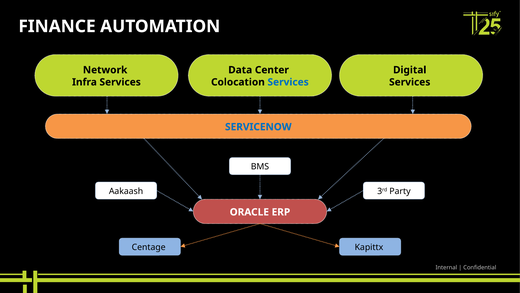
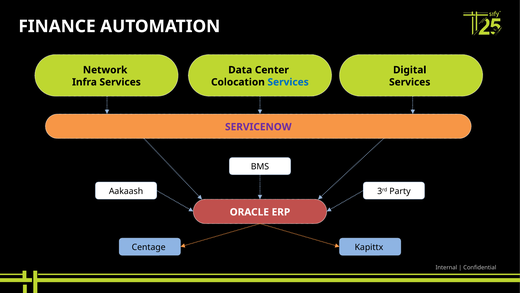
SERVICENOW colour: blue -> purple (258, 127)
